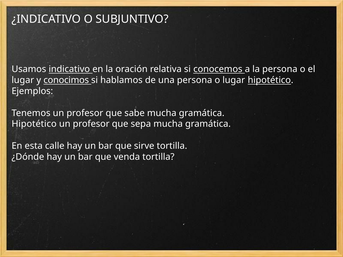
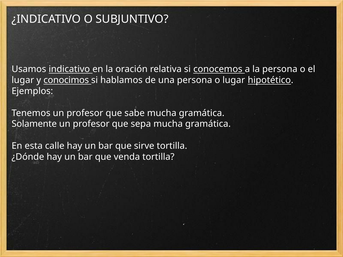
Hipotético: Hipotético -> Solamente (34, 124)
